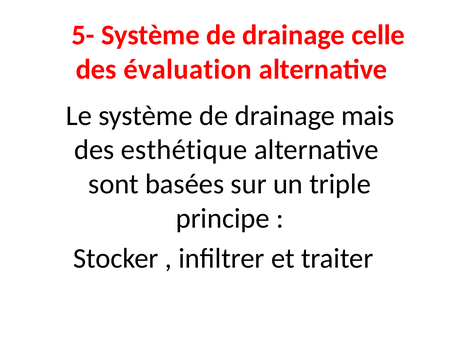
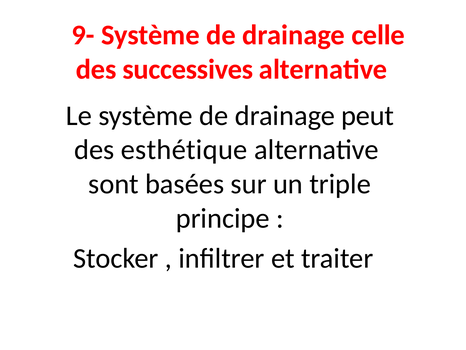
5-: 5- -> 9- (83, 35)
évaluation: évaluation -> successives (188, 69)
mais: mais -> peut (368, 115)
